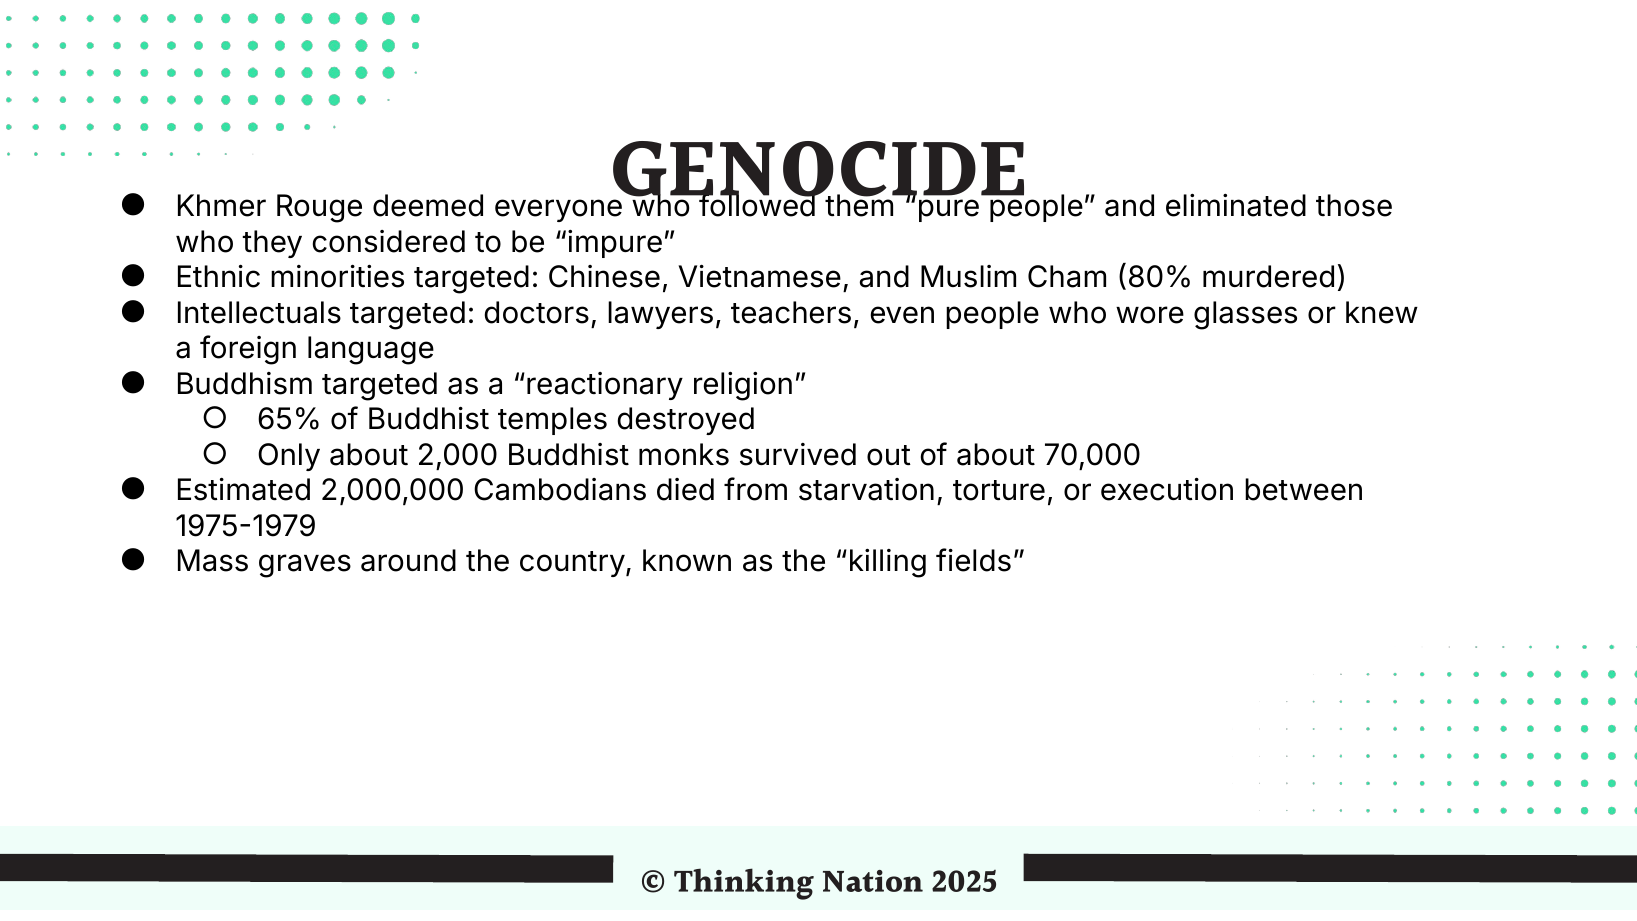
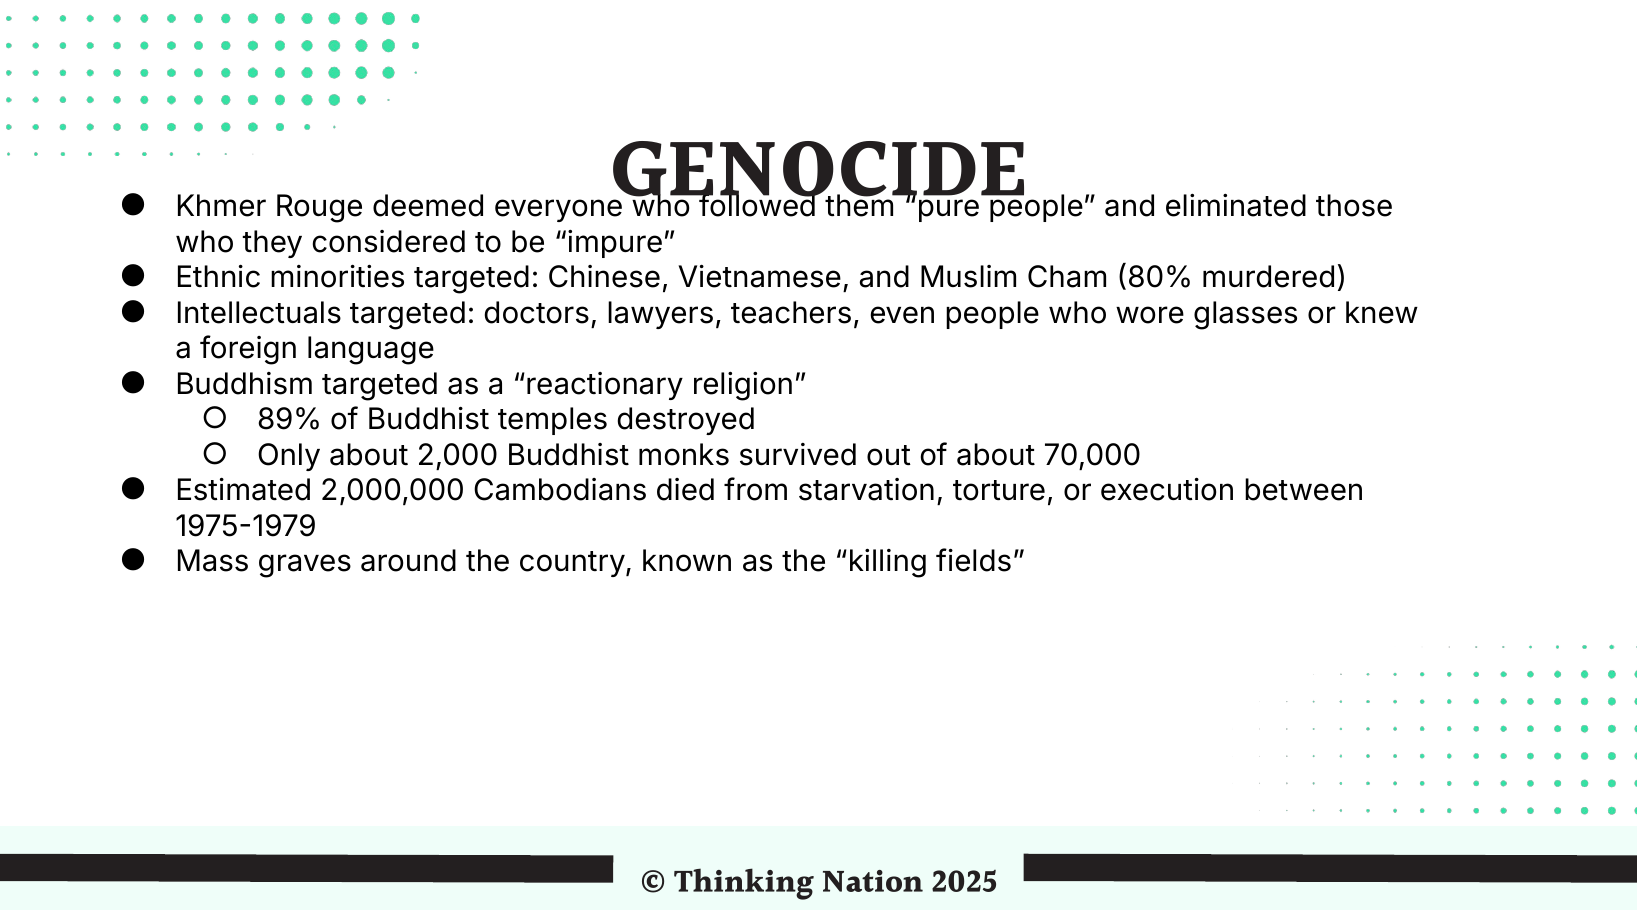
65%: 65% -> 89% (290, 420)
